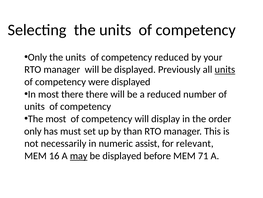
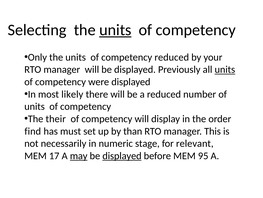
units underline: none -> present (115, 30)
most there: there -> likely (72, 94)
The most: most -> their (56, 118)
only: only -> find (33, 131)
assist: assist -> stage (147, 143)
16: 16 -> 17 (54, 155)
displayed underline: none -> present (122, 155)
71: 71 -> 95 (203, 155)
